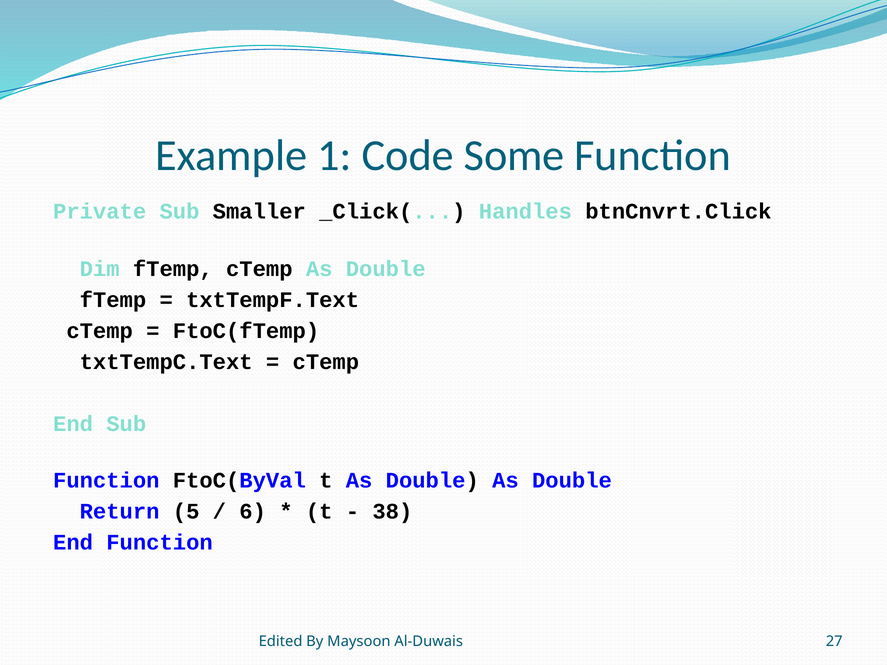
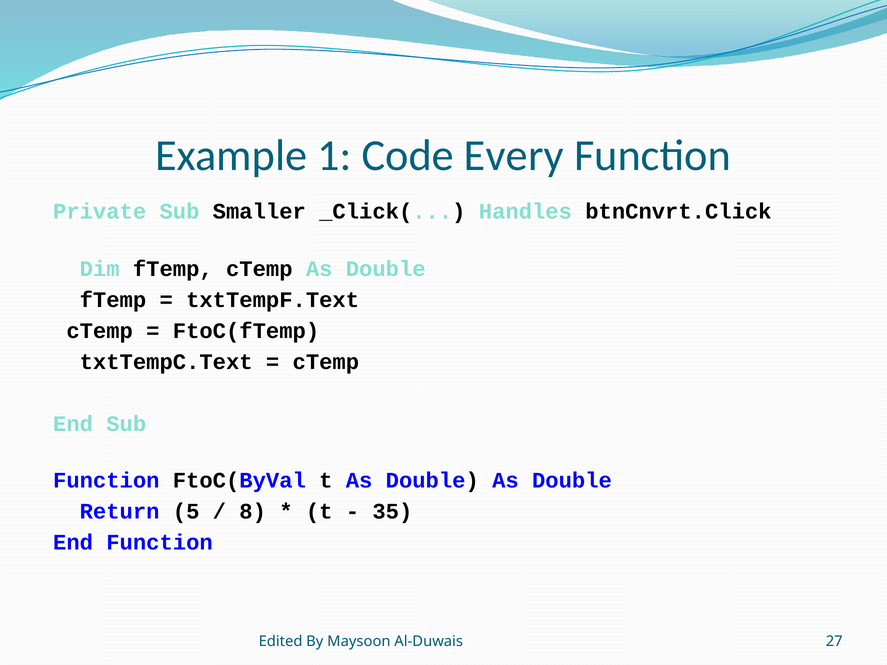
Some: Some -> Every (514, 156)
6: 6 -> 8 (253, 512)
38: 38 -> 35 (392, 512)
